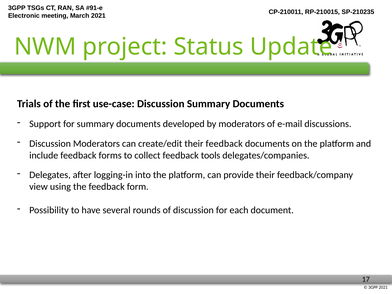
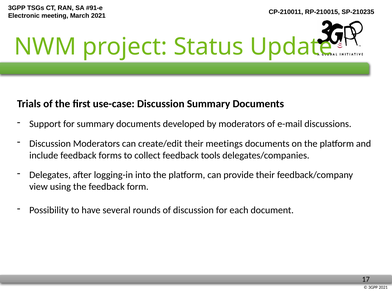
their feedback: feedback -> meetings (224, 144)
